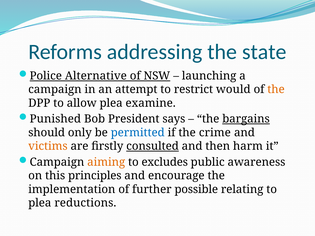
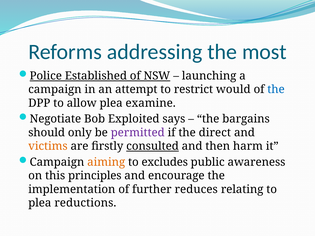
state: state -> most (264, 52)
Alternative: Alternative -> Established (96, 76)
the colour: orange -> blue (276, 89)
Punished: Punished -> Negotiate (55, 119)
President: President -> Exploited (134, 119)
bargains underline: present -> none (246, 119)
permitted colour: blue -> purple (138, 133)
crime: crime -> direct (215, 133)
possible: possible -> reduces (196, 190)
